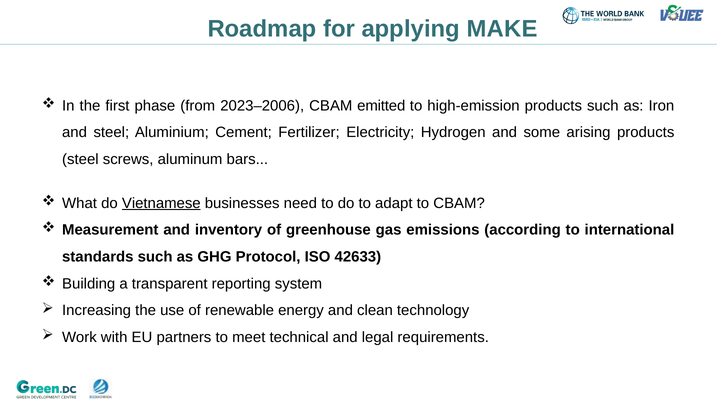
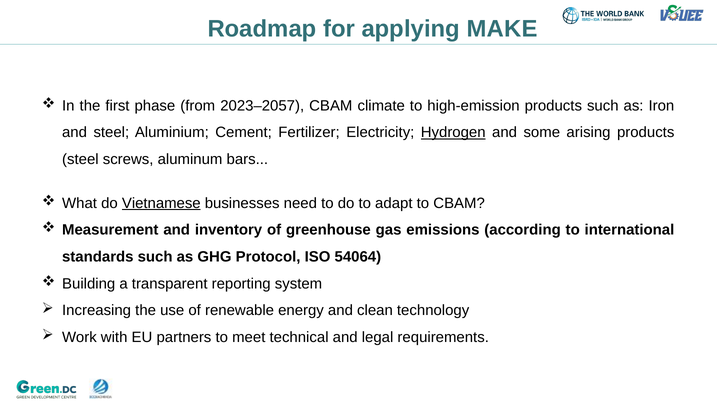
2023–2006: 2023–2006 -> 2023–2057 (262, 106)
emitted: emitted -> climate (381, 106)
Hydrogen underline: none -> present (453, 133)
42633: 42633 -> 54064 (358, 257)
